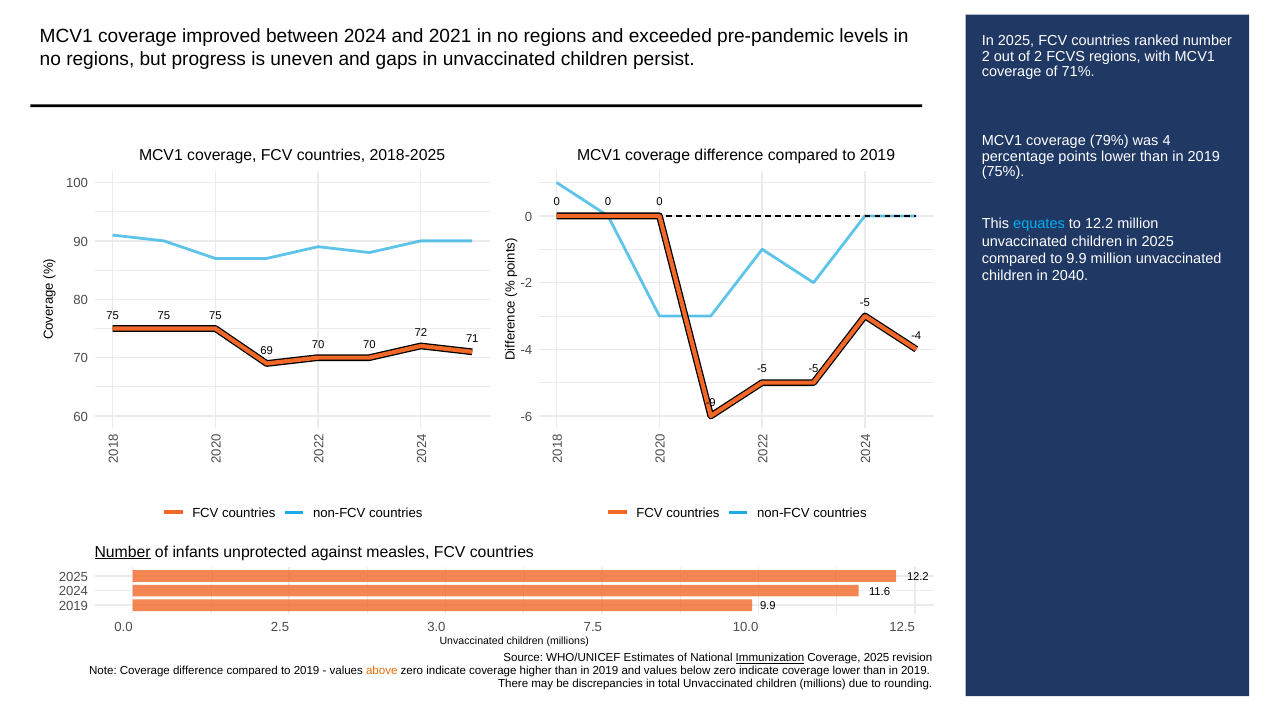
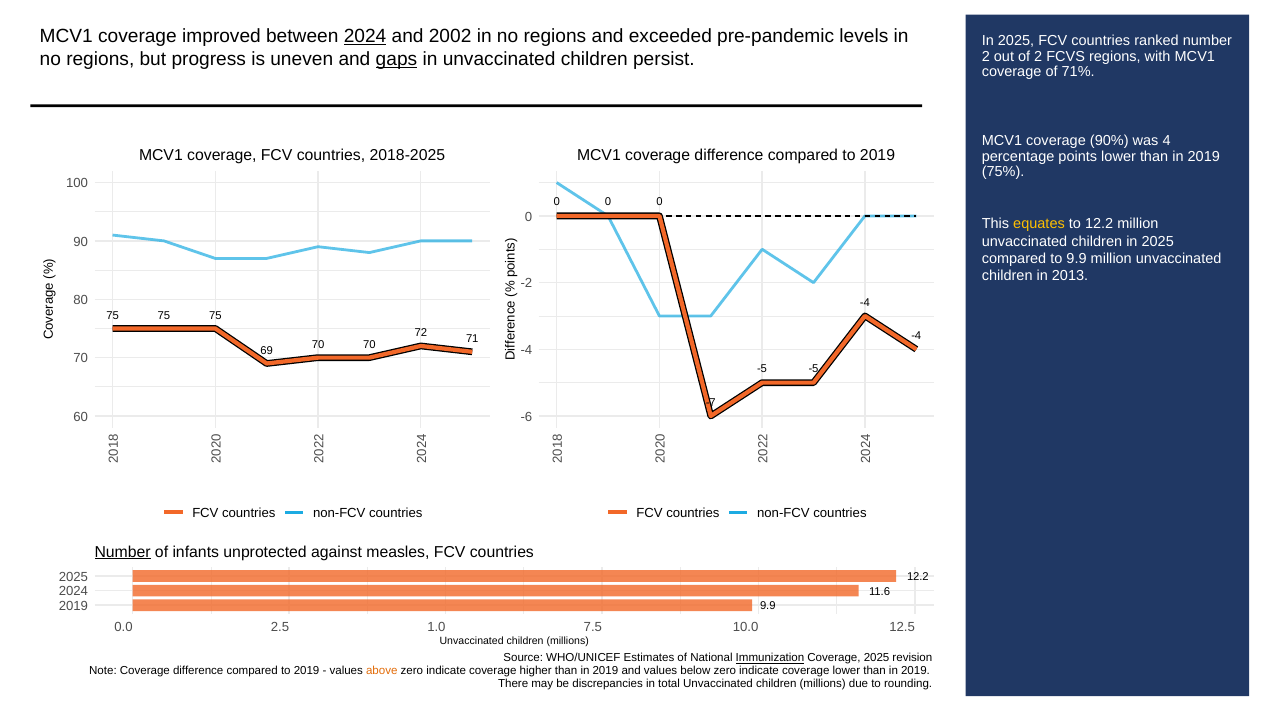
2024 underline: none -> present (365, 36)
2021: 2021 -> 2002 (450, 36)
gaps underline: none -> present (396, 59)
79%: 79% -> 90% (1109, 141)
equates colour: light blue -> yellow (1039, 224)
2040: 2040 -> 2013 (1070, 276)
-5: -5 -> -4 (865, 303)
-9: -9 -> -7 (711, 403)
3.0: 3.0 -> 1.0 (436, 628)
